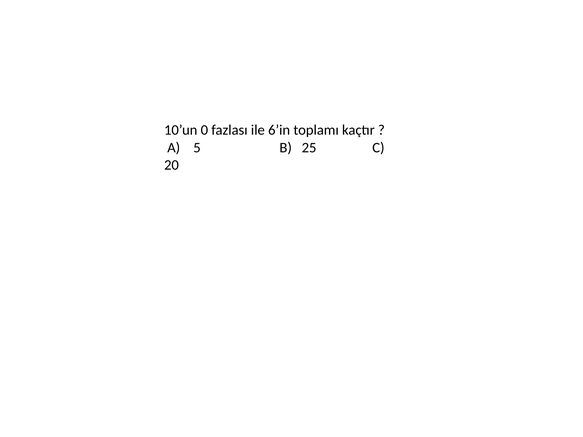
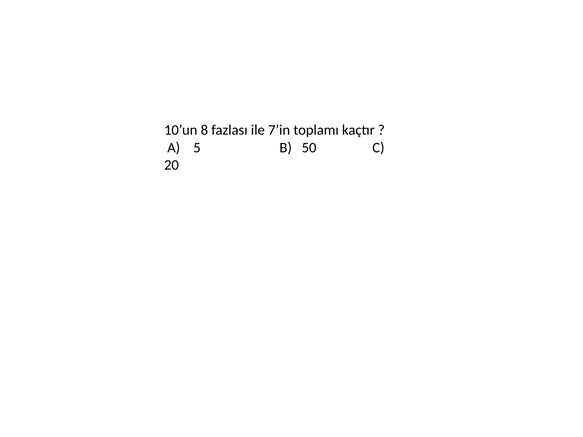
0: 0 -> 8 (204, 130)
6’in: 6’in -> 7’in (279, 130)
25: 25 -> 50 (309, 148)
